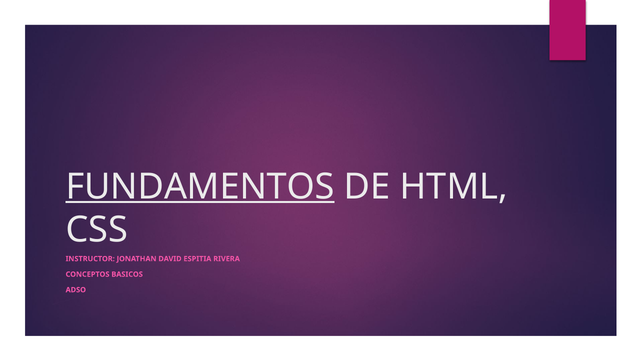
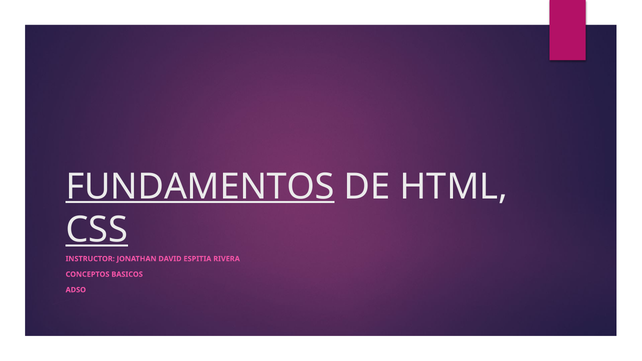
CSS underline: none -> present (97, 230)
